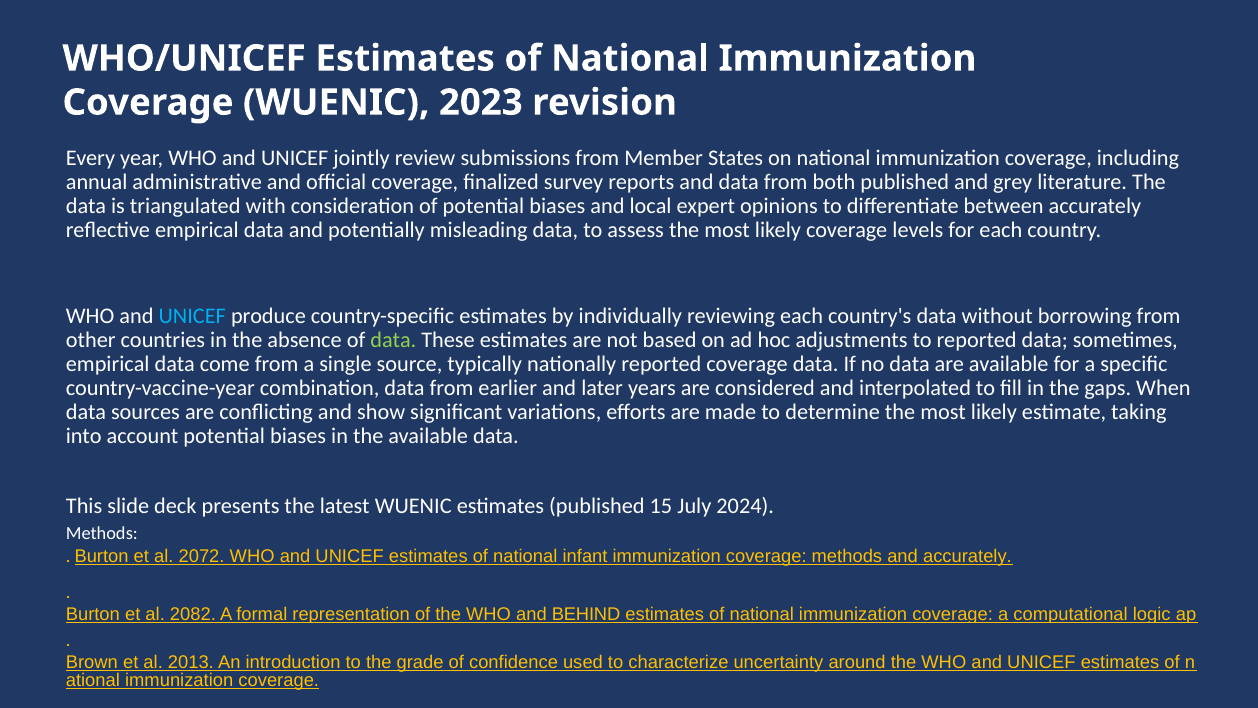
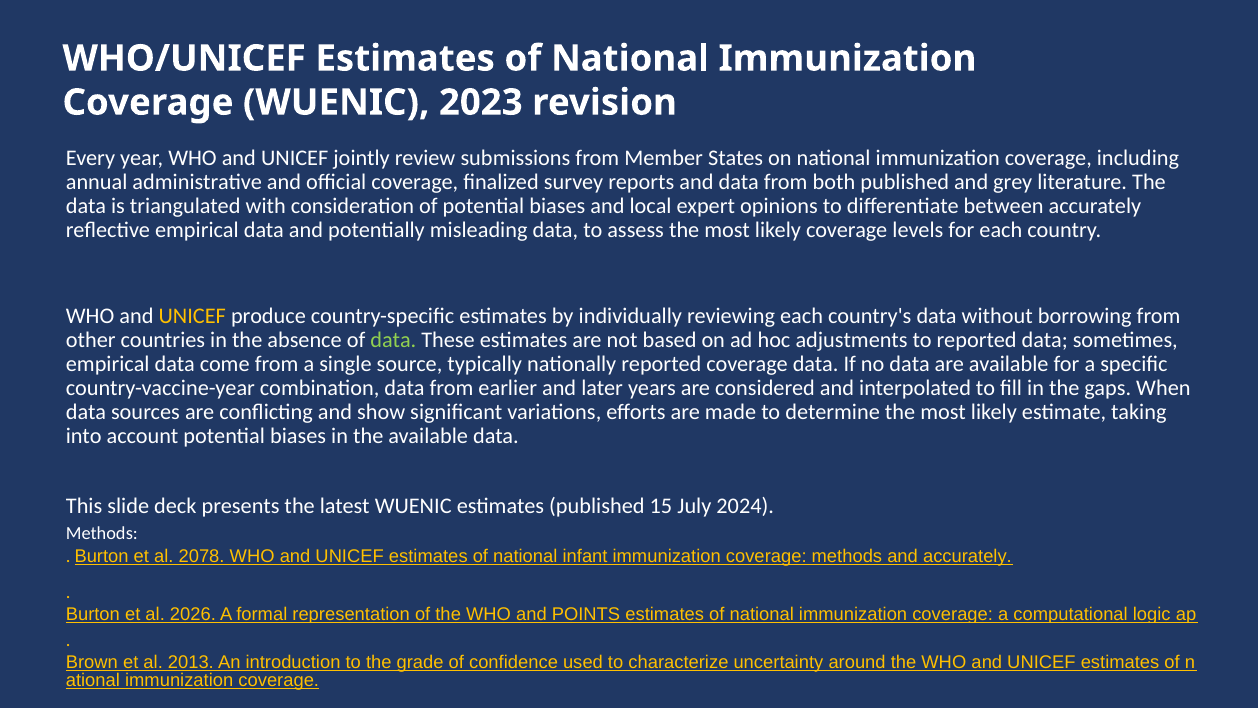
UNICEF colour: light blue -> yellow (192, 316)
2072: 2072 -> 2078 (202, 556)
2082: 2082 -> 2026 (193, 614)
BEHIND: BEHIND -> POINTS (586, 614)
